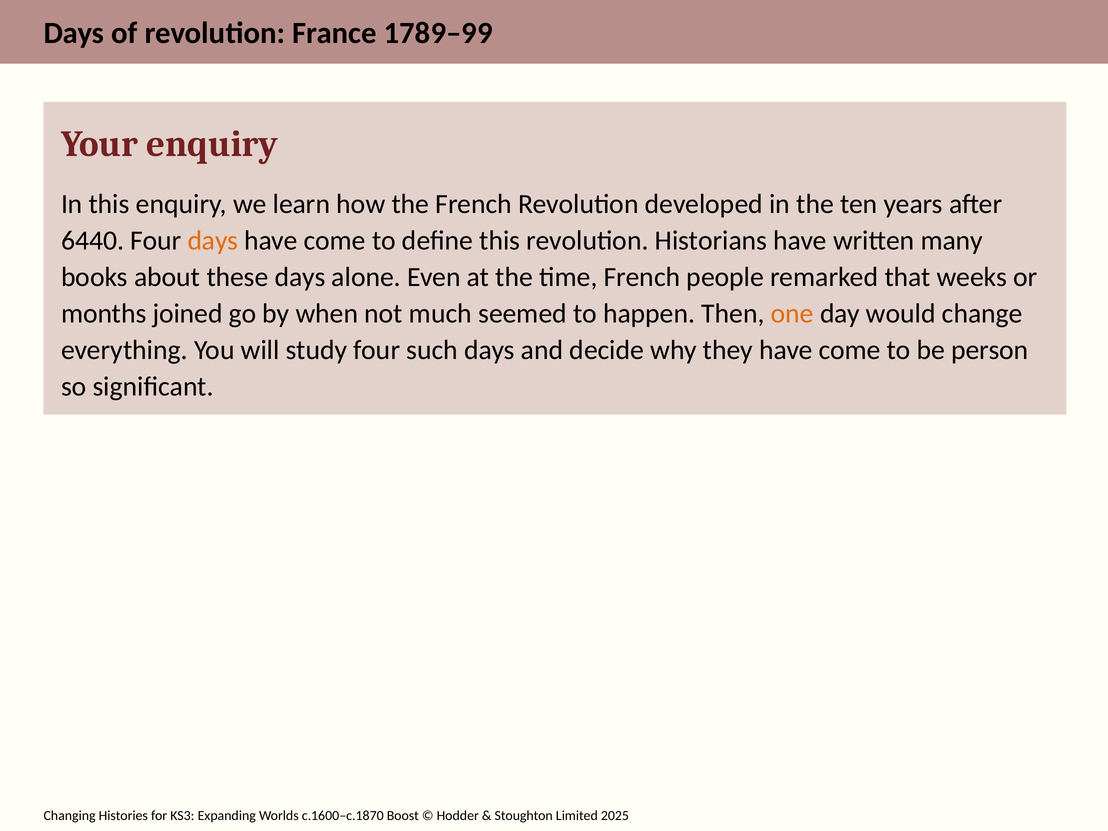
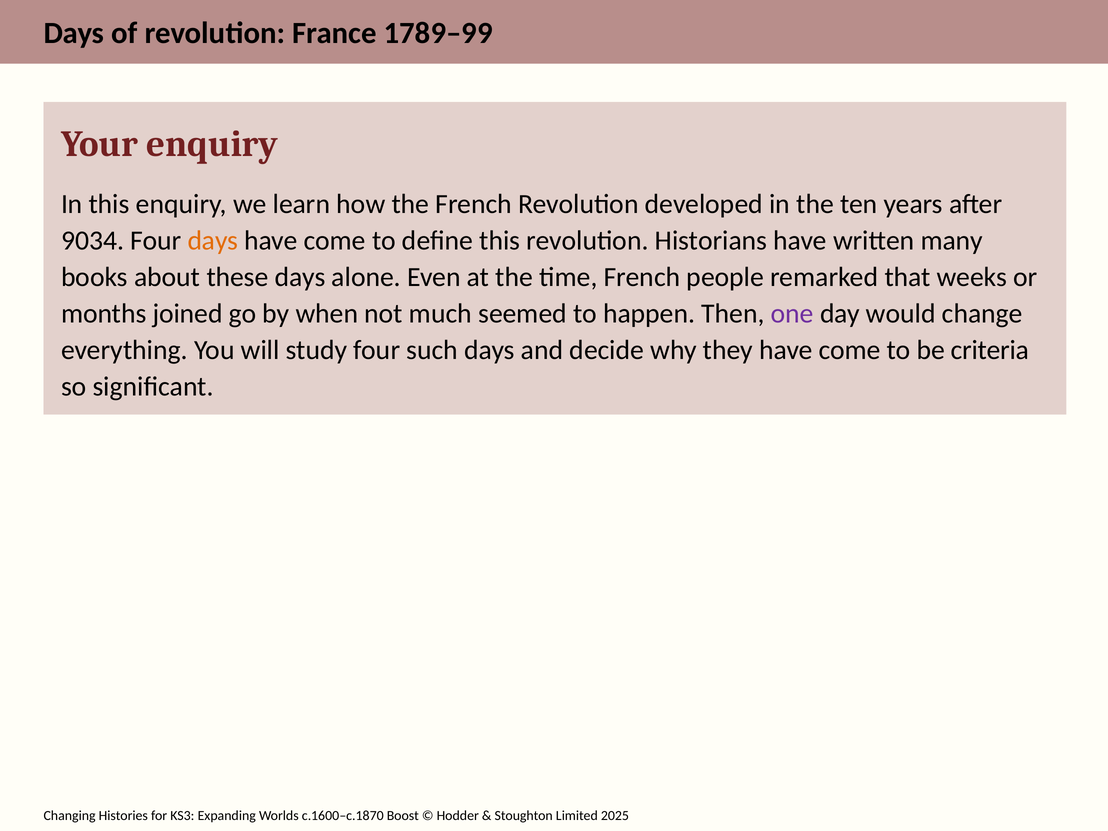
6440: 6440 -> 9034 (93, 241)
one colour: orange -> purple (792, 314)
person: person -> criteria (990, 350)
